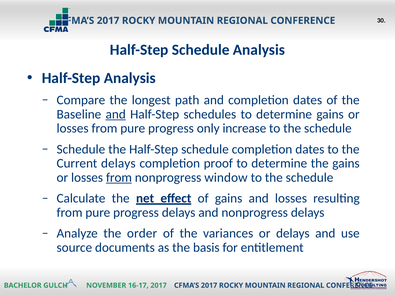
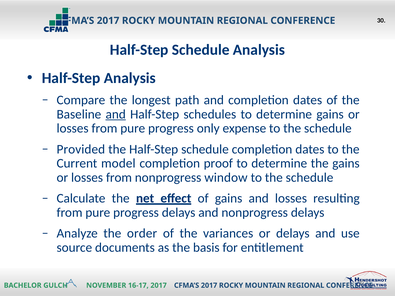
increase: increase -> expense (244, 128)
Schedule: Schedule -> Provided (81, 149)
Current delays: delays -> model (118, 163)
from underline: present -> none (119, 178)
